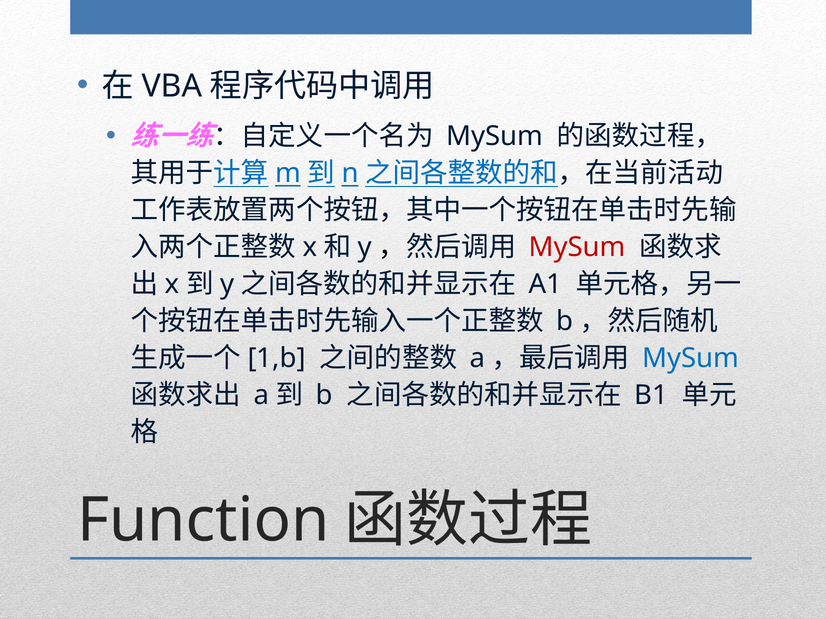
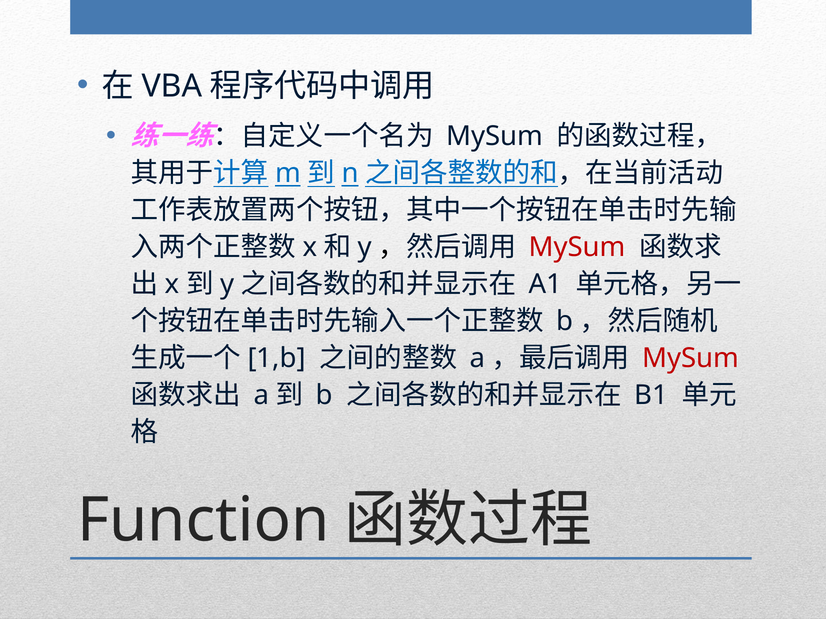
MySum colour: blue -> red (690, 358)
